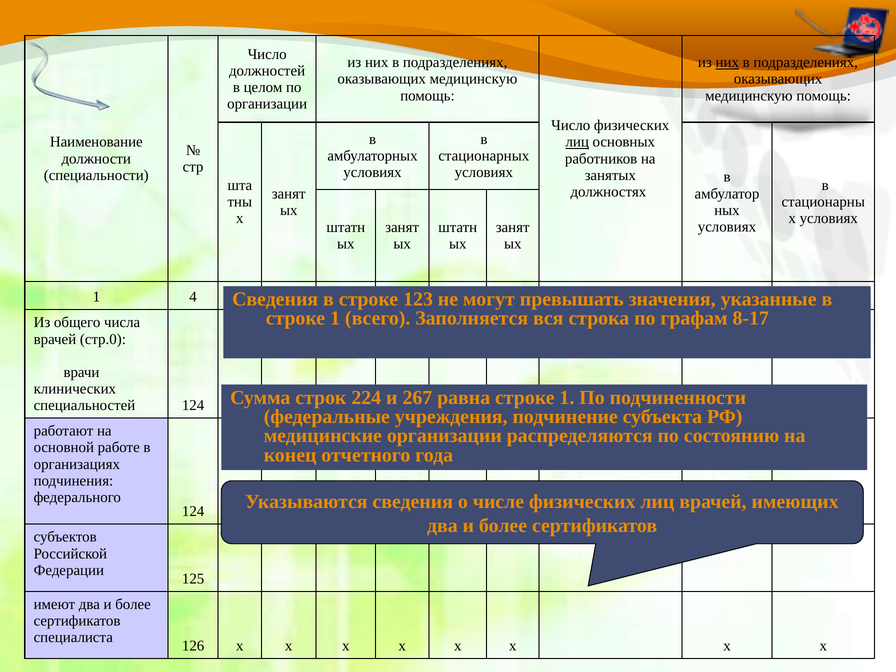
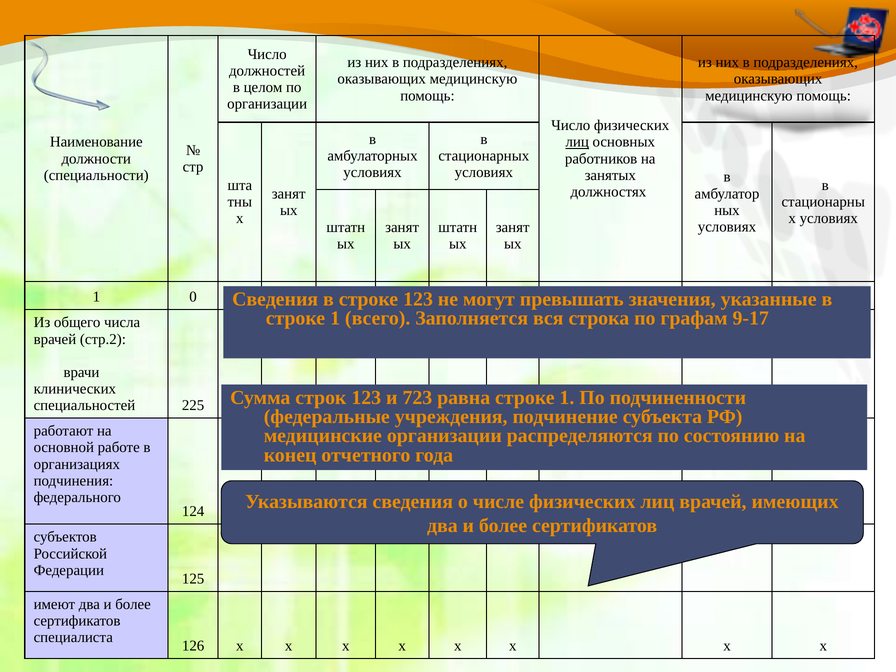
них underline: present -> none (727, 62)
1 4: 4 -> 0 (193, 297)
8-17: 8-17 -> 9-17 (751, 318)
стр.0: стр.0 -> стр.2 (103, 339)
строк 224: 224 -> 123 (366, 398)
267: 267 -> 723 (417, 398)
специальностей 124: 124 -> 225 (193, 405)
